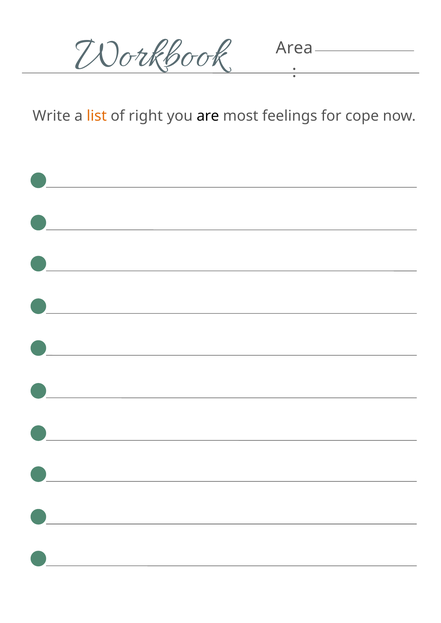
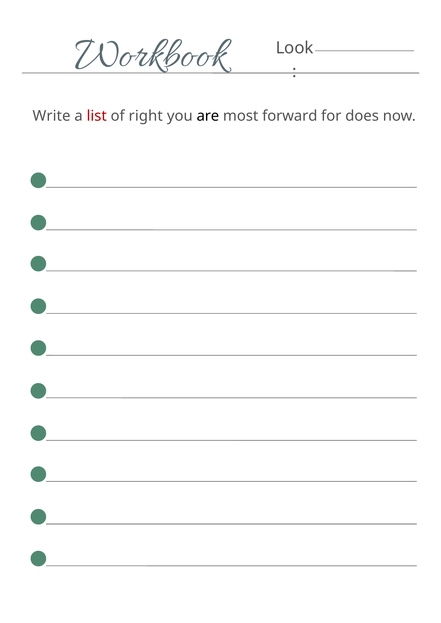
Area: Area -> Look (295, 48)
list colour: orange -> red (97, 116)
feelings: feelings -> forward (290, 116)
cope: cope -> does (362, 116)
